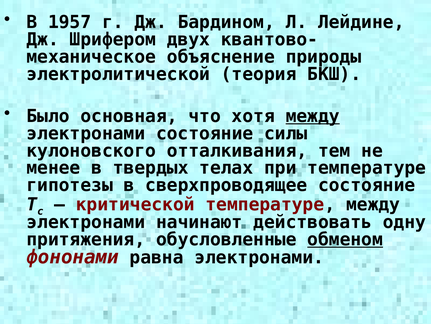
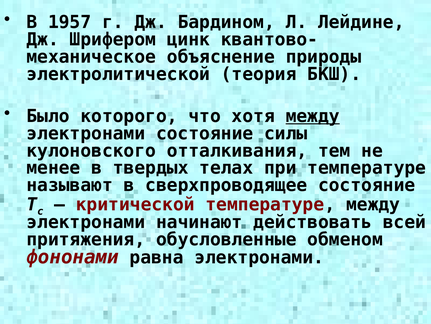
двух: двух -> цинк (188, 40)
основная: основная -> которого (129, 116)
гипотезы: гипотезы -> называют (70, 185)
одну: одну -> всей (404, 222)
обменом underline: present -> none (345, 239)
